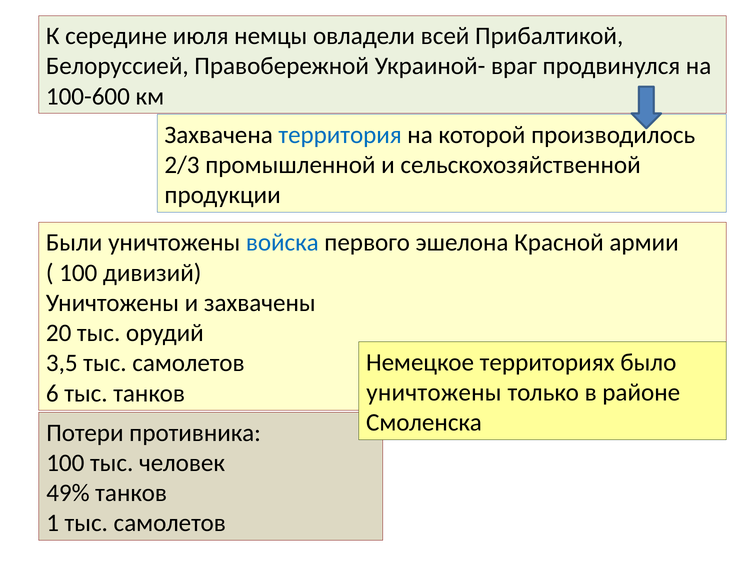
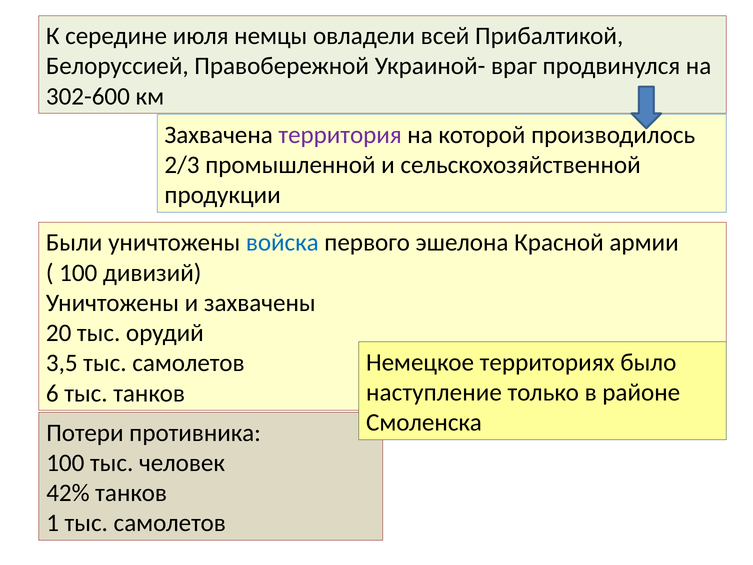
100-600: 100-600 -> 302-600 (88, 96)
территория colour: blue -> purple (340, 135)
уничтожены: уничтожены -> наступление (434, 392)
49%: 49% -> 42% (68, 493)
